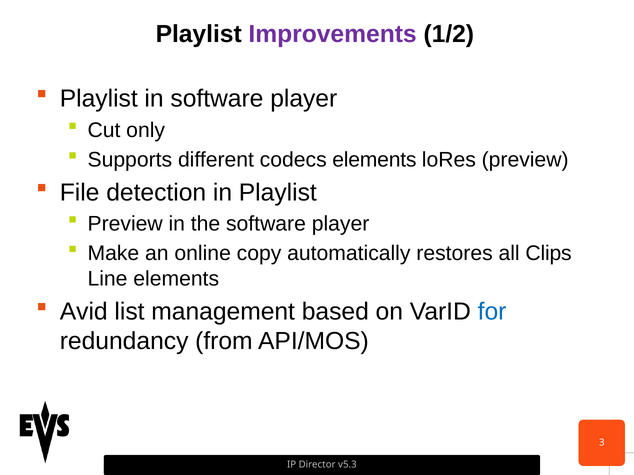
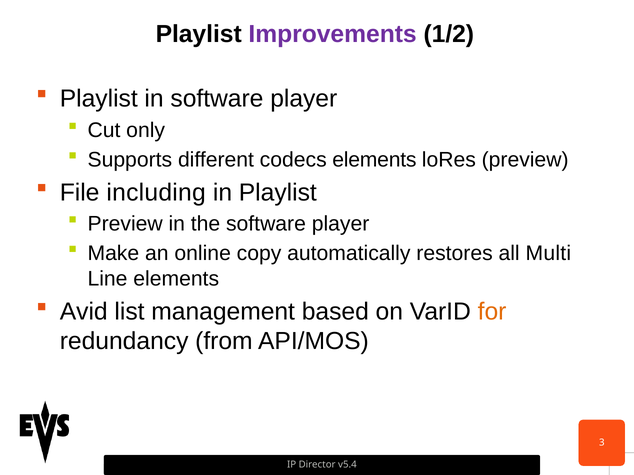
detection: detection -> including (156, 193)
Clips: Clips -> Multi (548, 254)
for colour: blue -> orange (492, 312)
v5.3: v5.3 -> v5.4 (347, 465)
